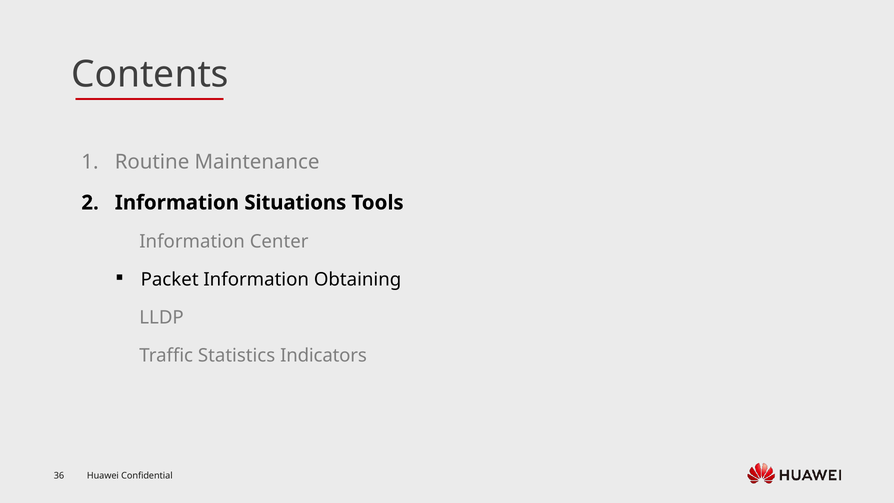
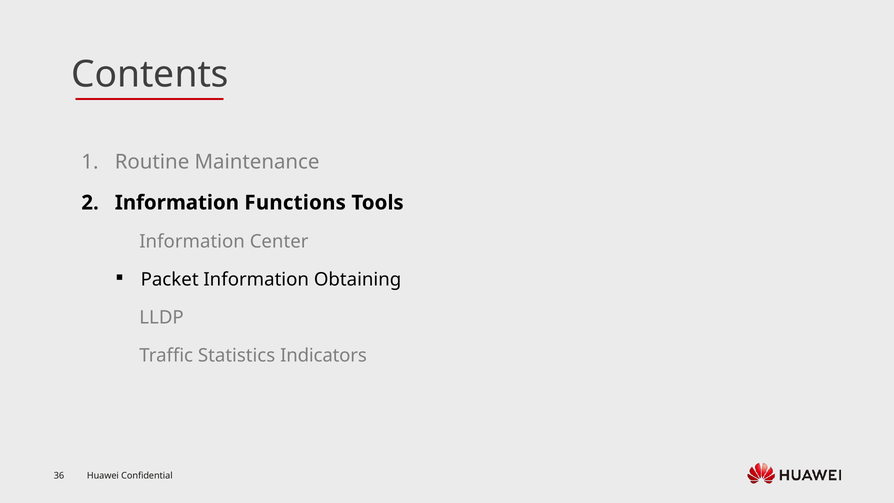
Situations: Situations -> Functions (295, 203)
